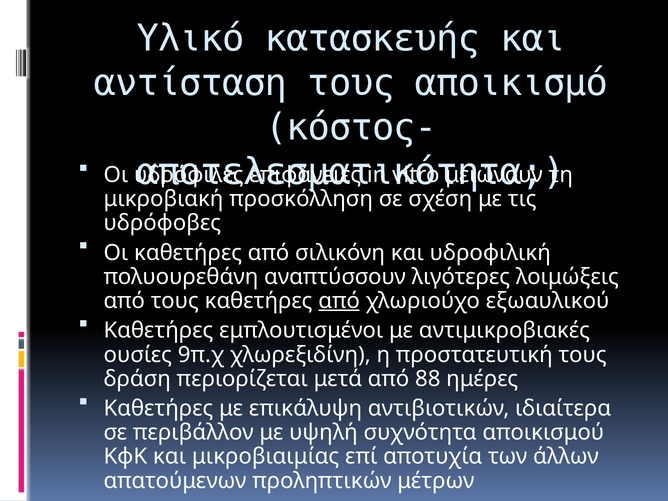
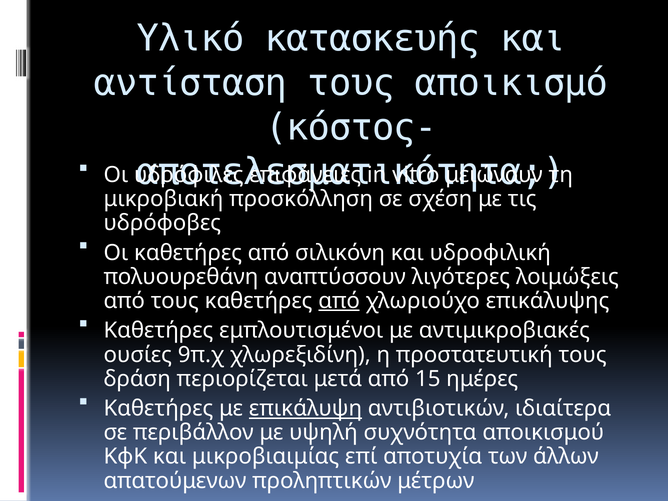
εξωαυλικού: εξωαυλικού -> επικάλυψης (548, 301)
88: 88 -> 15 (428, 379)
επικάλυψη underline: none -> present (305, 409)
